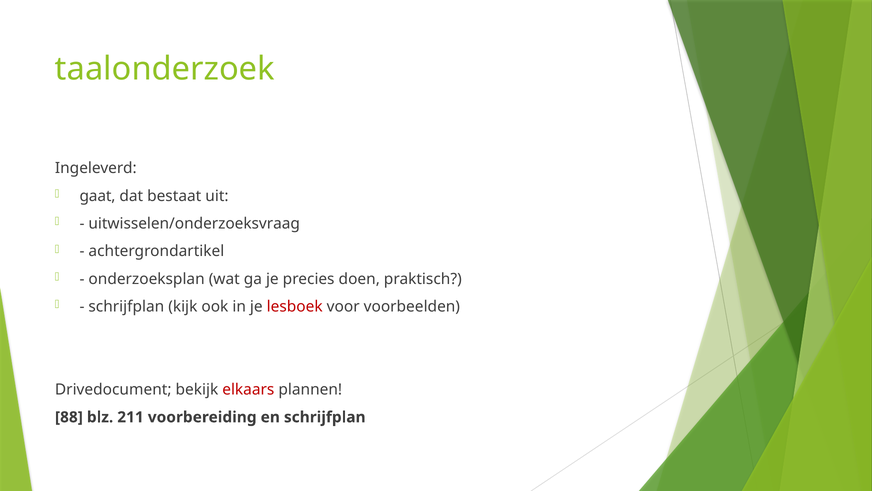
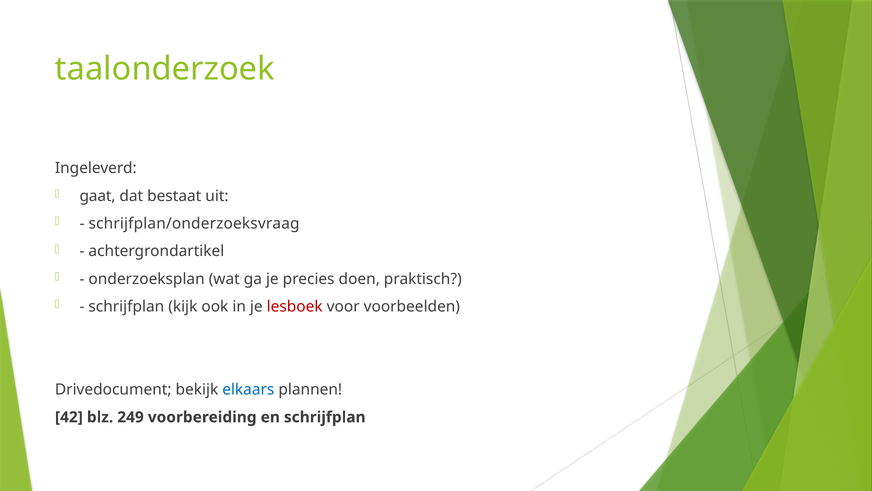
uitwisselen/onderzoeksvraag: uitwisselen/onderzoeksvraag -> schrijfplan/onderzoeksvraag (194, 223)
elkaars colour: red -> blue (248, 389)
88: 88 -> 42 (69, 417)
211: 211 -> 249 (131, 417)
